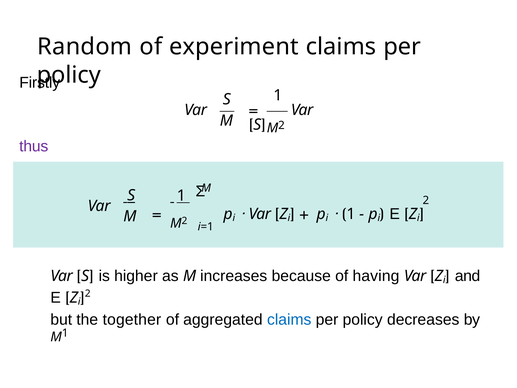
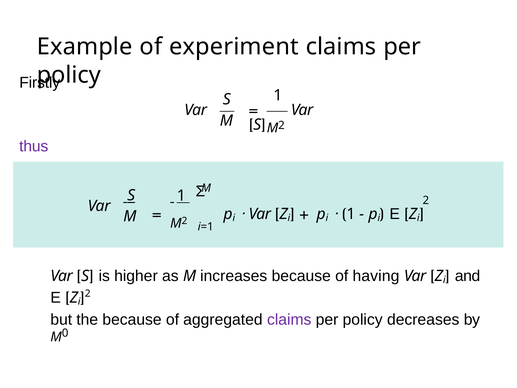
Random: Random -> Example (85, 47)
the together: together -> because (132, 320)
claims colour: blue -> purple (289, 320)
1: 1 -> 0 (65, 333)
